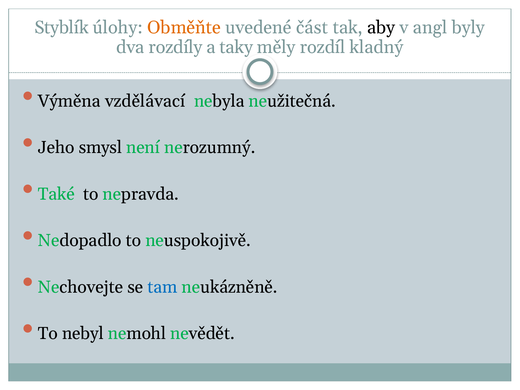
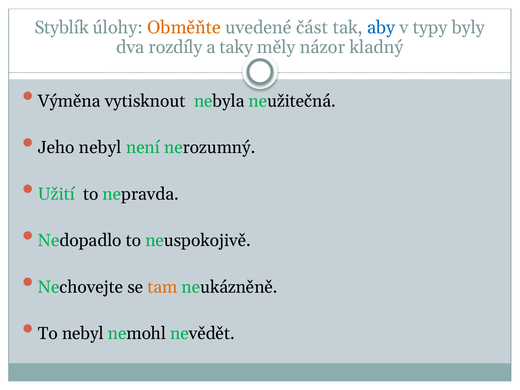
aby colour: black -> blue (381, 28)
angl: angl -> typy (430, 28)
rozdíl: rozdíl -> názor (322, 47)
vzdělávací: vzdělávací -> vytisknout (145, 101)
Jeho smysl: smysl -> nebyl (100, 148)
Také: Také -> Užití (56, 194)
tam colour: blue -> orange (162, 287)
